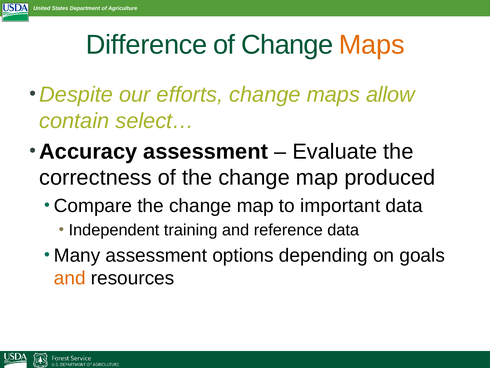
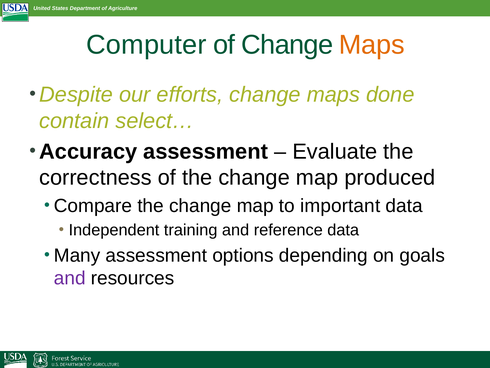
Difference: Difference -> Computer (146, 45)
allow: allow -> done (390, 95)
and colour: orange -> purple (70, 278)
